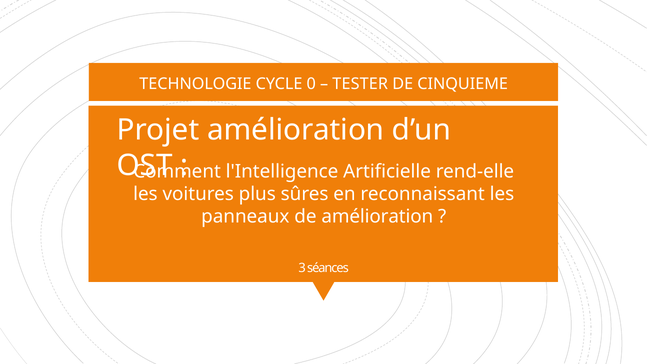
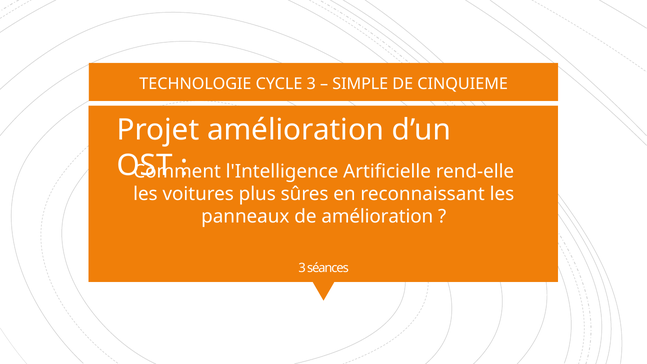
CYCLE 0: 0 -> 3 (311, 84)
TESTER: TESTER -> SIMPLE (360, 84)
